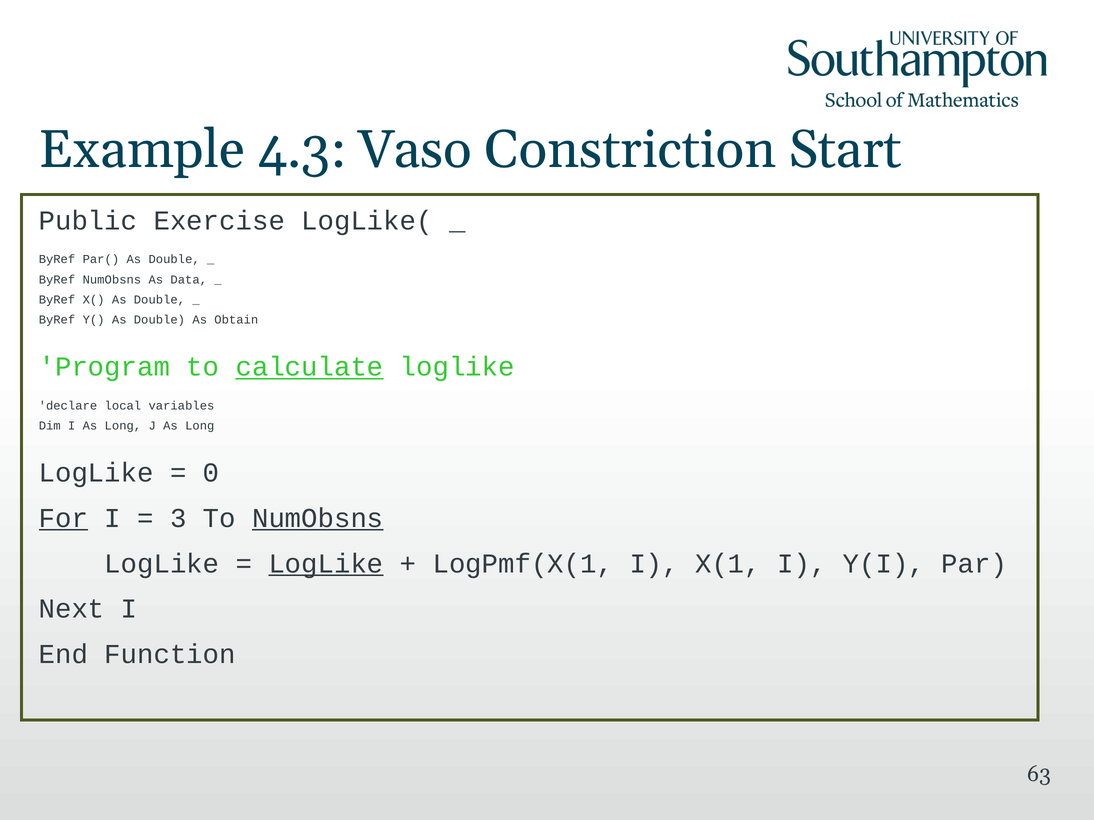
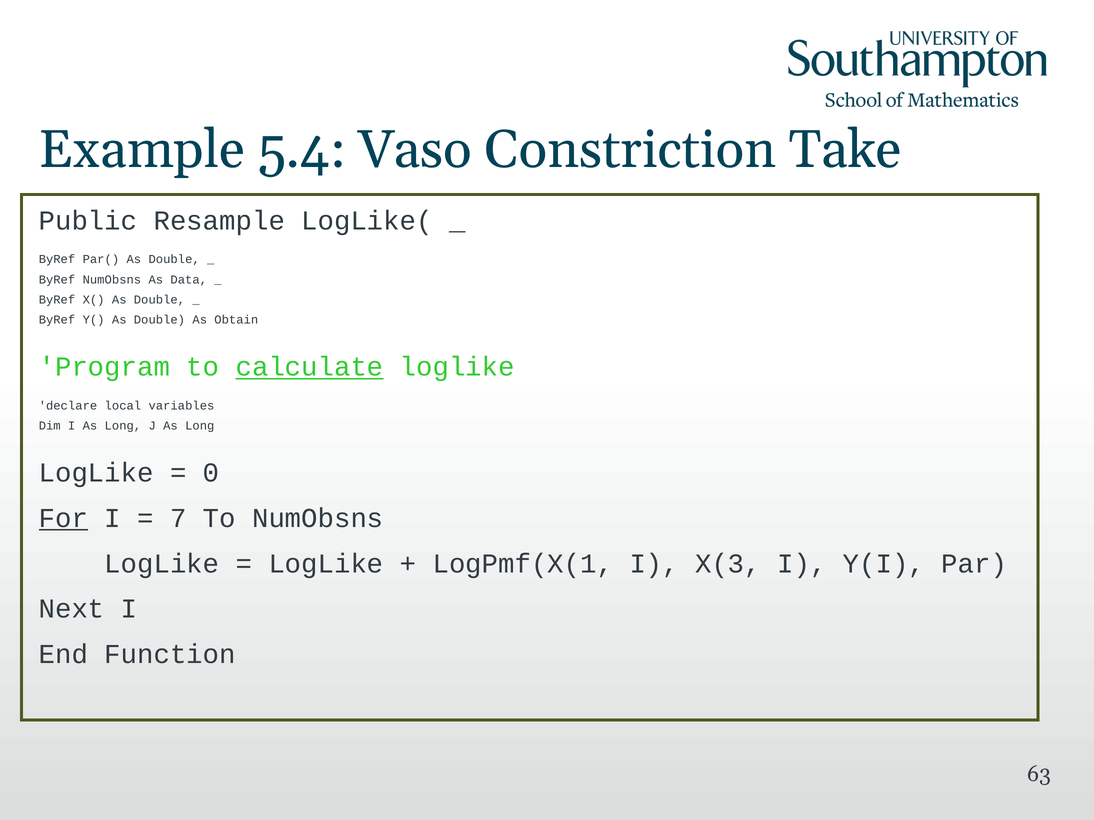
4.3: 4.3 -> 5.4 (302, 150)
Start: Start -> Take (845, 150)
Exercise: Exercise -> Resample (219, 221)
3: 3 -> 7 (178, 518)
NumObsns underline: present -> none (318, 518)
LogLike underline: present -> none (326, 564)
X(1: X(1 -> X(3 (728, 564)
